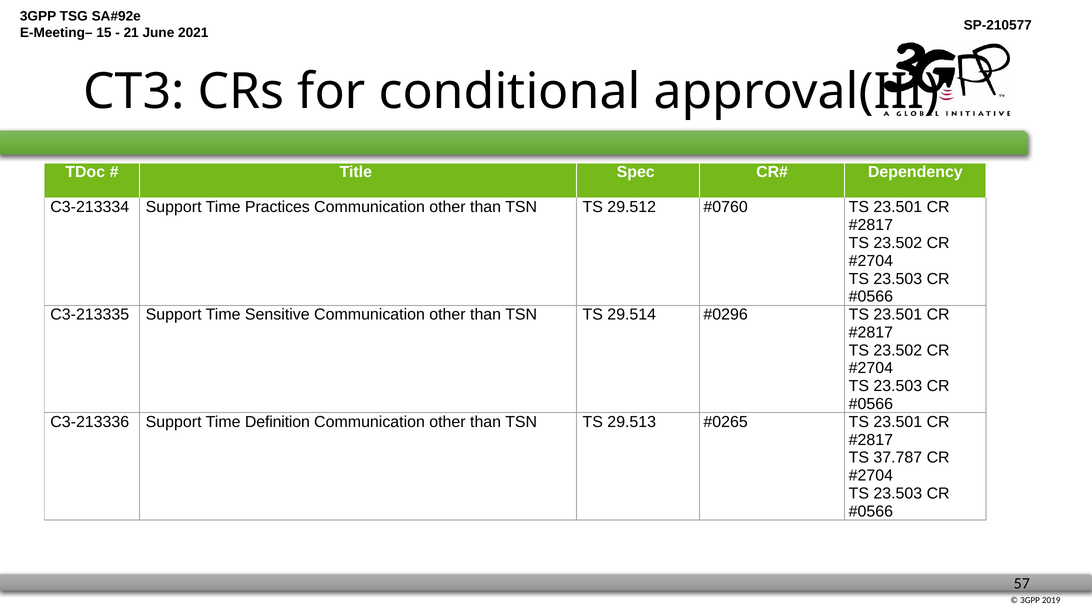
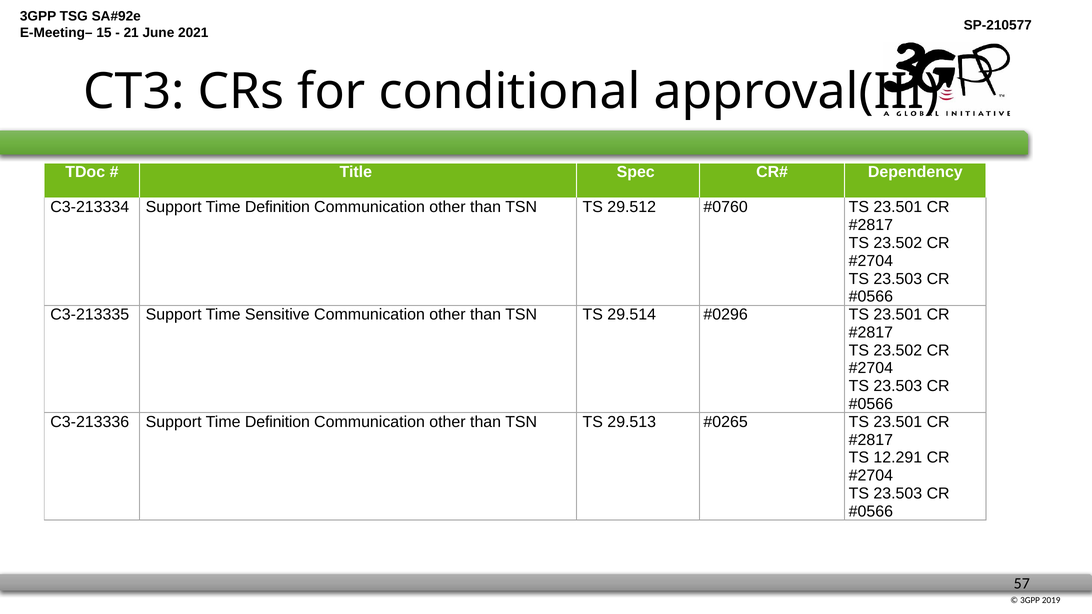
C3-213334 Support Time Practices: Practices -> Definition (277, 207)
37.787: 37.787 -> 12.291 (898, 458)
